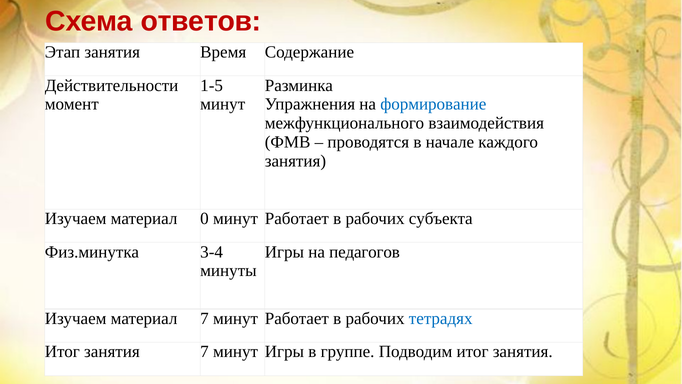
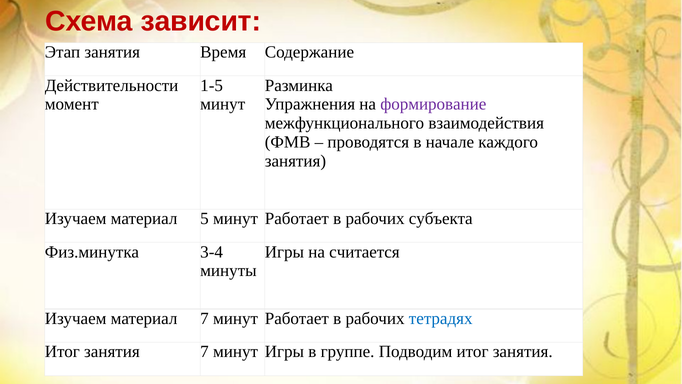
ответов: ответов -> зависит (201, 21)
формирование colour: blue -> purple (433, 104)
0: 0 -> 5 (205, 218)
педагогов: педагогов -> считается (364, 252)
